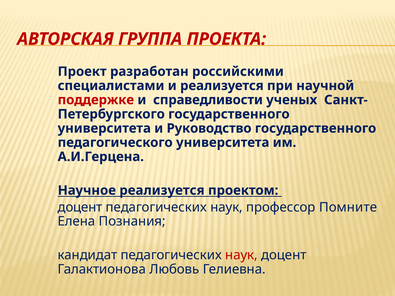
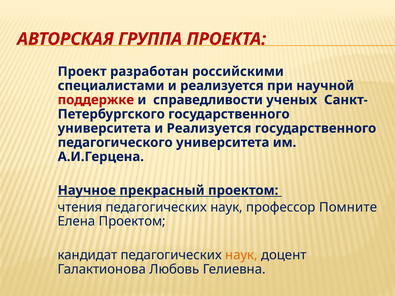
университета и Руководство: Руководство -> Реализуется (209, 128)
Научное реализуется: реализуется -> прекрасный (162, 191)
доцент: доцент -> чтения (80, 207)
Елена Познания: Познания -> Проектом (132, 222)
наук colour: red -> orange (241, 255)
